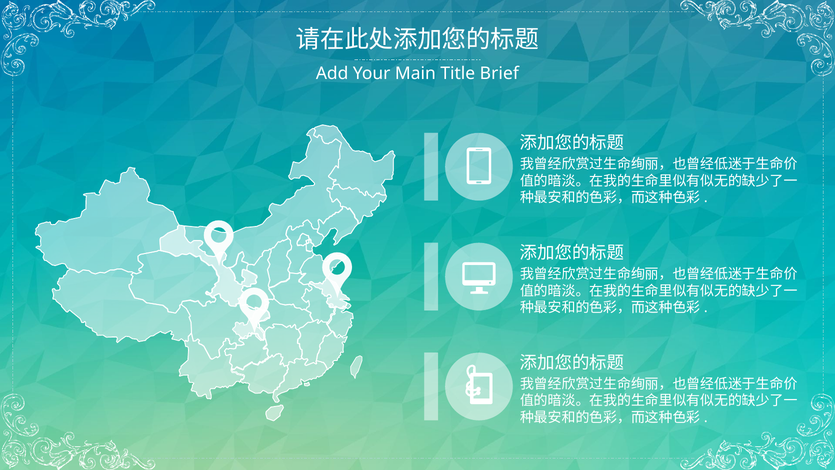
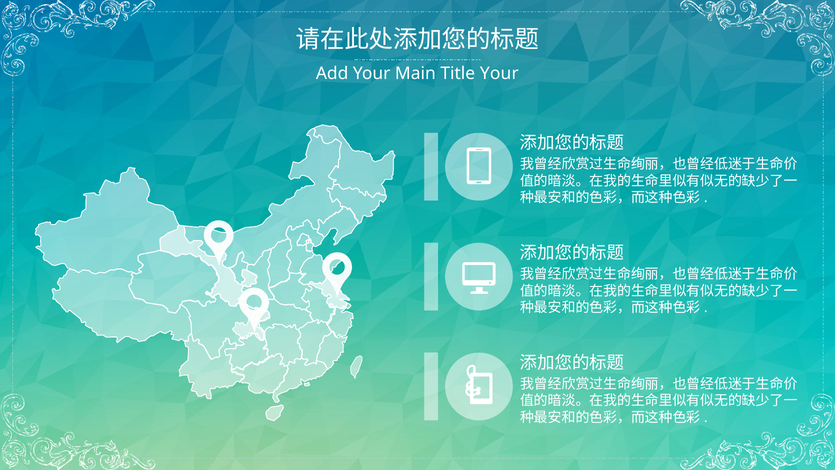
Title Brief: Brief -> Your (499, 74)
